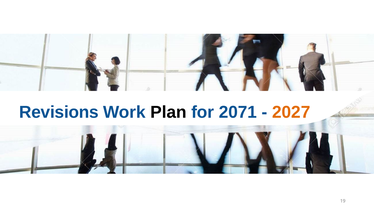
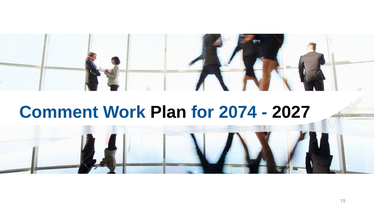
Revisions: Revisions -> Comment (59, 112)
2071: 2071 -> 2074 (238, 112)
2027 colour: orange -> black (291, 112)
